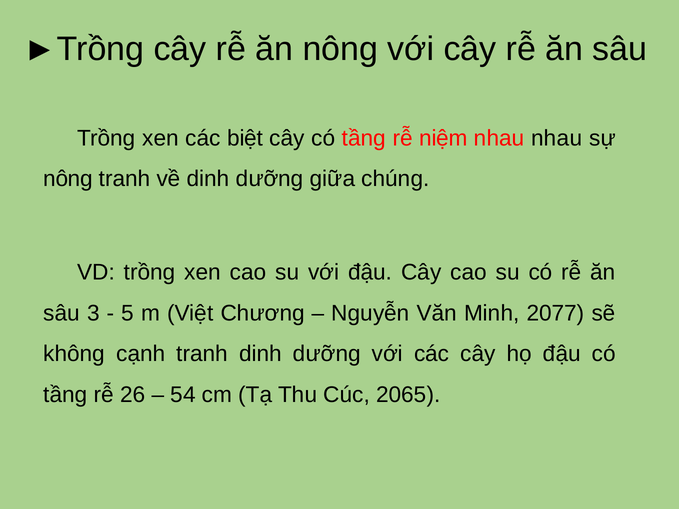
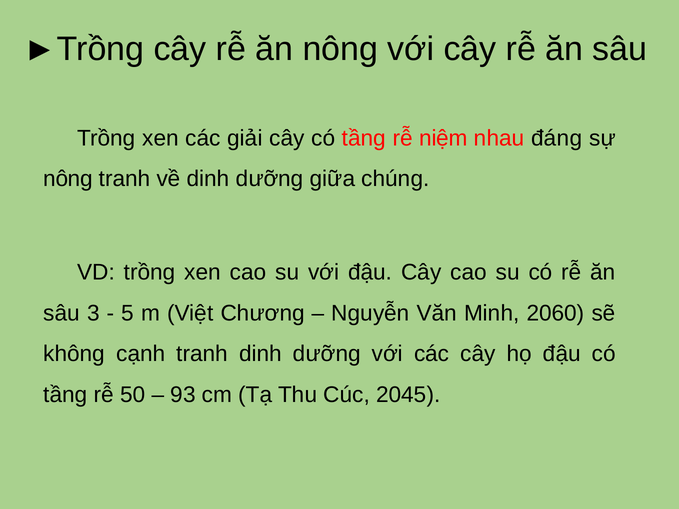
biệt: biệt -> giải (245, 138)
nhau nhau: nhau -> đáng (557, 138)
2077: 2077 -> 2060 (555, 313)
26: 26 -> 50 (133, 395)
54: 54 -> 93 (183, 395)
2065: 2065 -> 2045 (408, 395)
